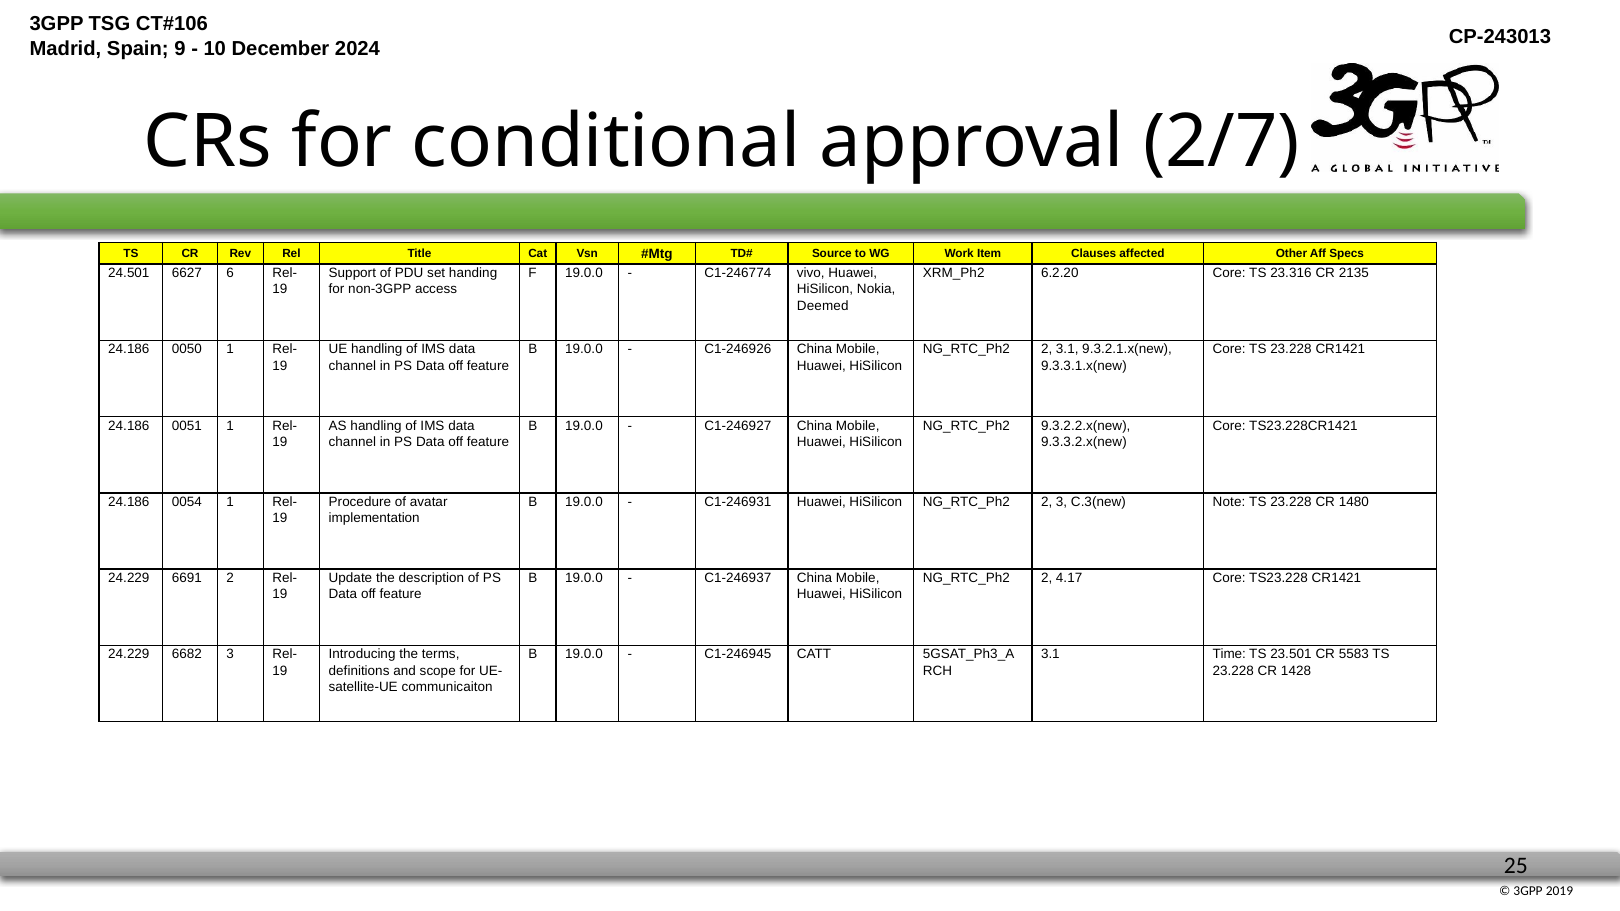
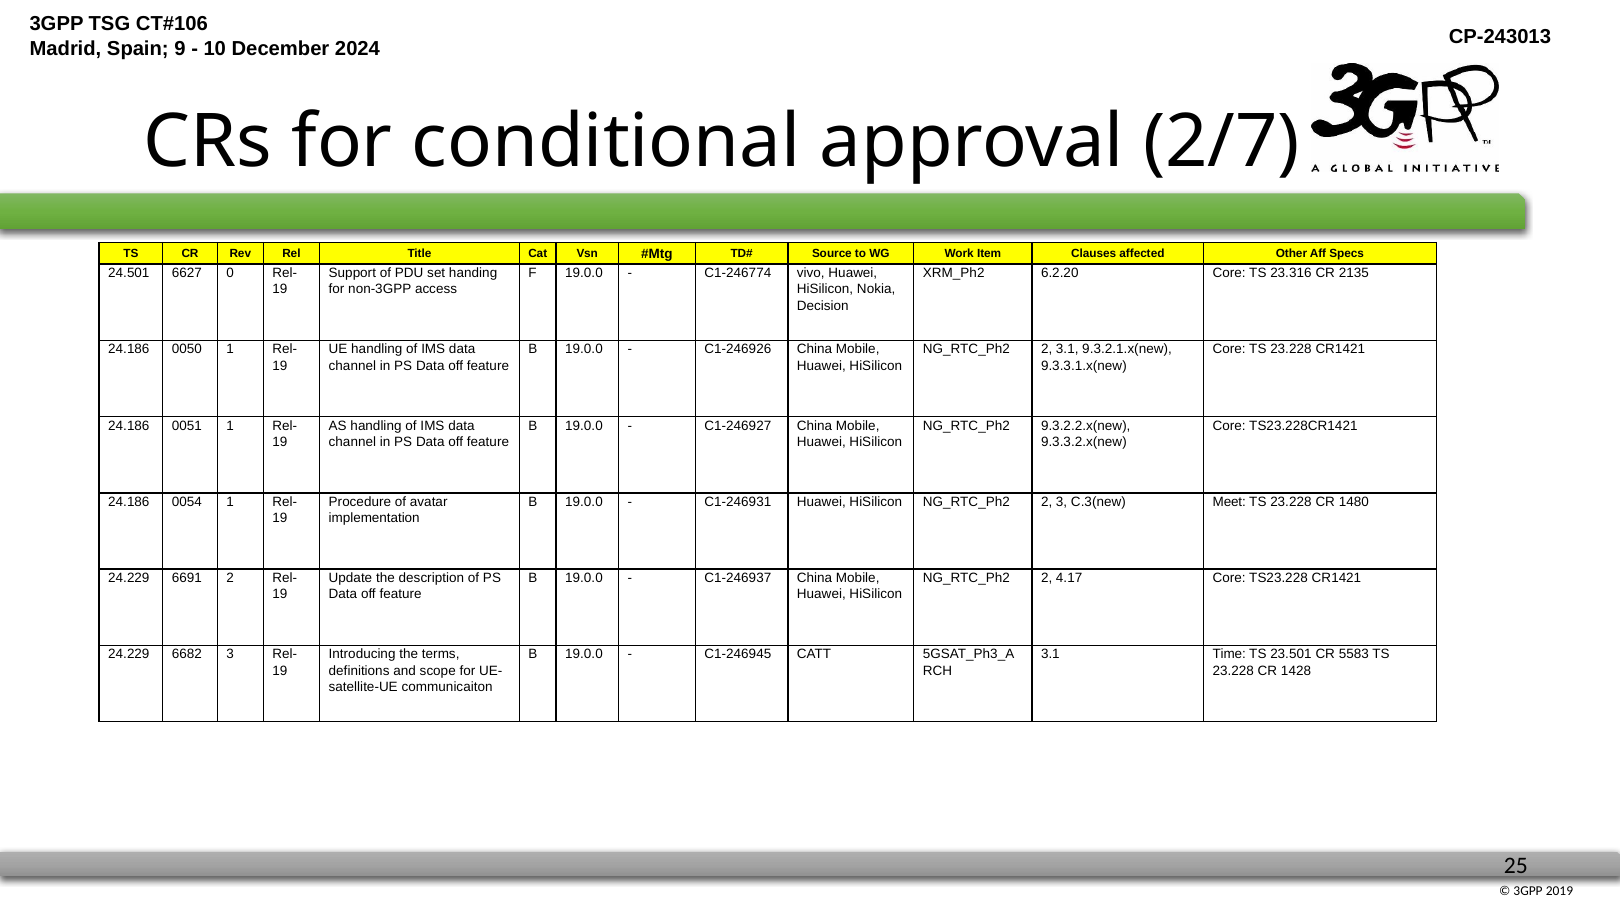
6: 6 -> 0 (230, 273)
Deemed: Deemed -> Decision (823, 306)
Note: Note -> Meet (1229, 502)
